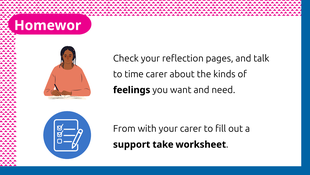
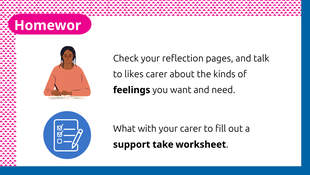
time: time -> likes (134, 74)
From: From -> What (124, 128)
